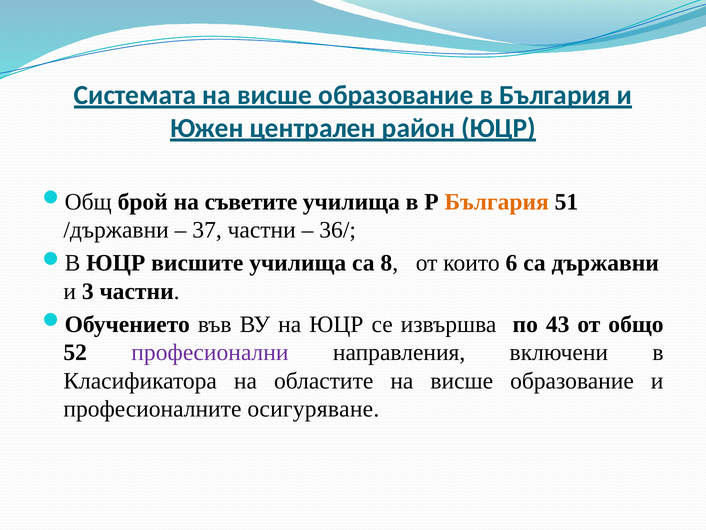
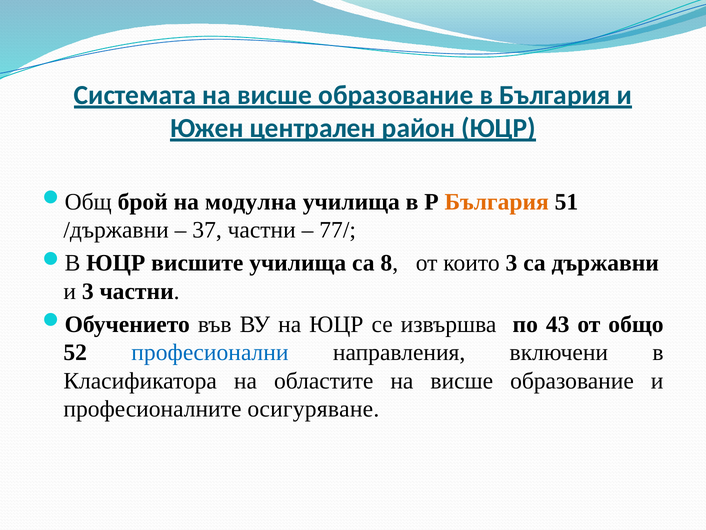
съветите: съветите -> модулна (251, 202)
36/: 36/ -> 77/ (338, 230)
които 6: 6 -> 3 (511, 263)
професионални colour: purple -> blue (210, 352)
